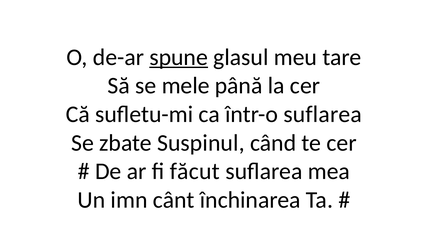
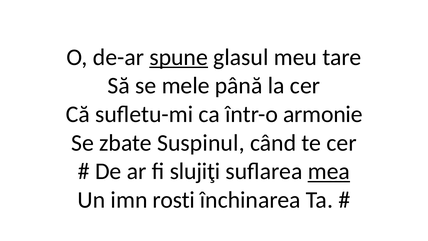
într-o suflarea: suflarea -> armonie (323, 114)
făcut: făcut -> slujiţi (195, 171)
mea underline: none -> present (329, 171)
cânt: cânt -> rosti (174, 200)
